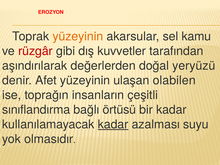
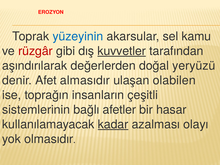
yüzeyinin colour: orange -> blue (78, 36)
kuvvetler underline: none -> present (122, 51)
Afet yüzeyinin: yüzeyinin -> almasıdır (85, 80)
sınıflandırma: sınıflandırma -> sistemlerinin (36, 110)
örtüsü: örtüsü -> afetler (119, 110)
bir kadar: kadar -> hasar (171, 110)
suyu: suyu -> olayı (196, 124)
